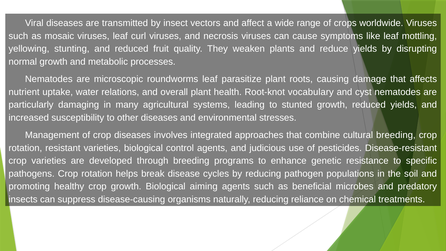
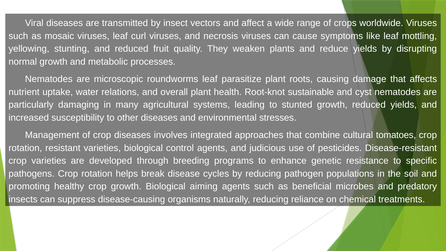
vocabulary: vocabulary -> sustainable (311, 92)
cultural breeding: breeding -> tomatoes (396, 135)
